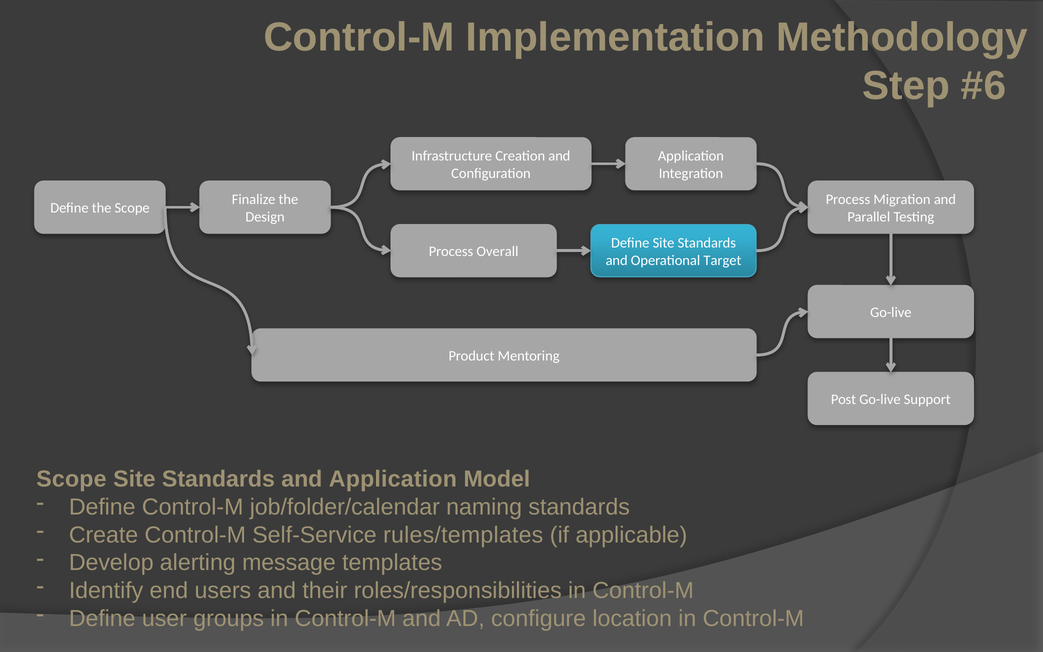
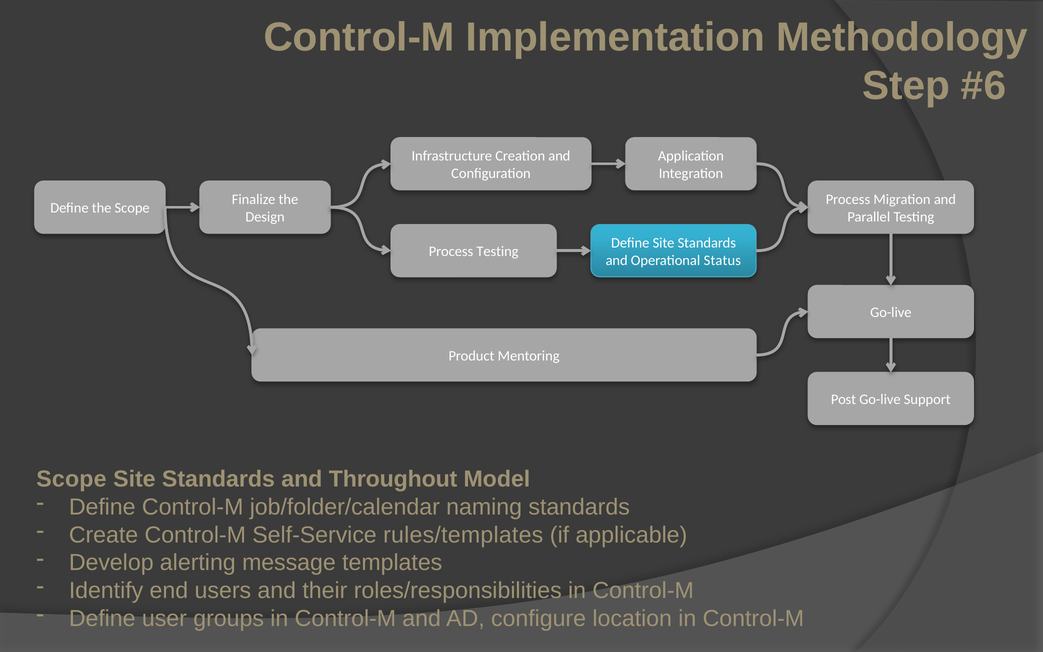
Process Overall: Overall -> Testing (498, 252)
Target: Target -> Status (722, 260)
and Application: Application -> Throughout (393, 479)
